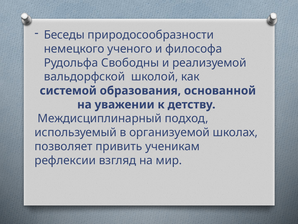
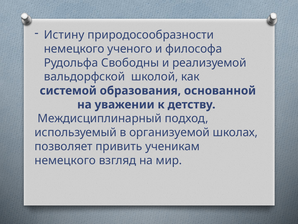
Беседы: Беседы -> Истину (64, 35)
рефлексии: рефлексии -> немецкого (65, 160)
